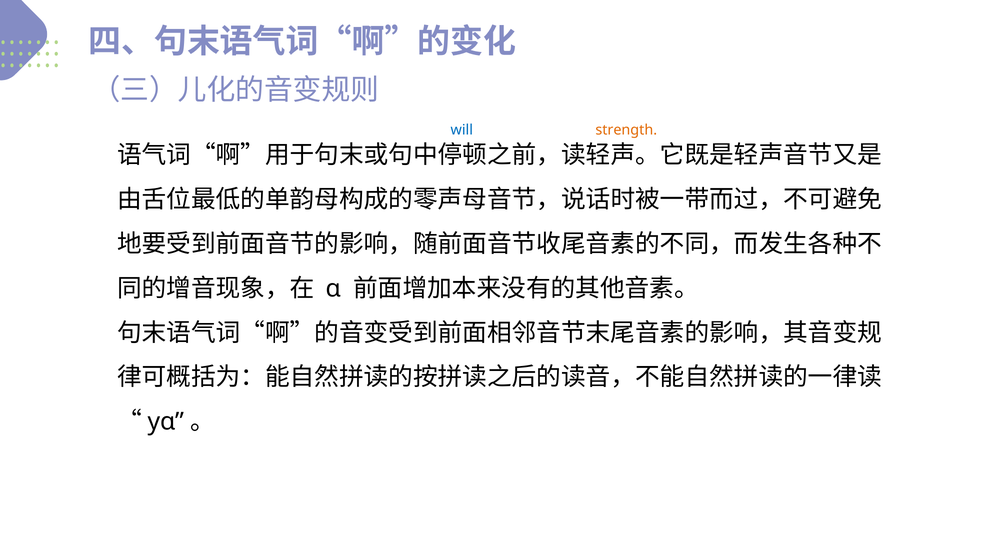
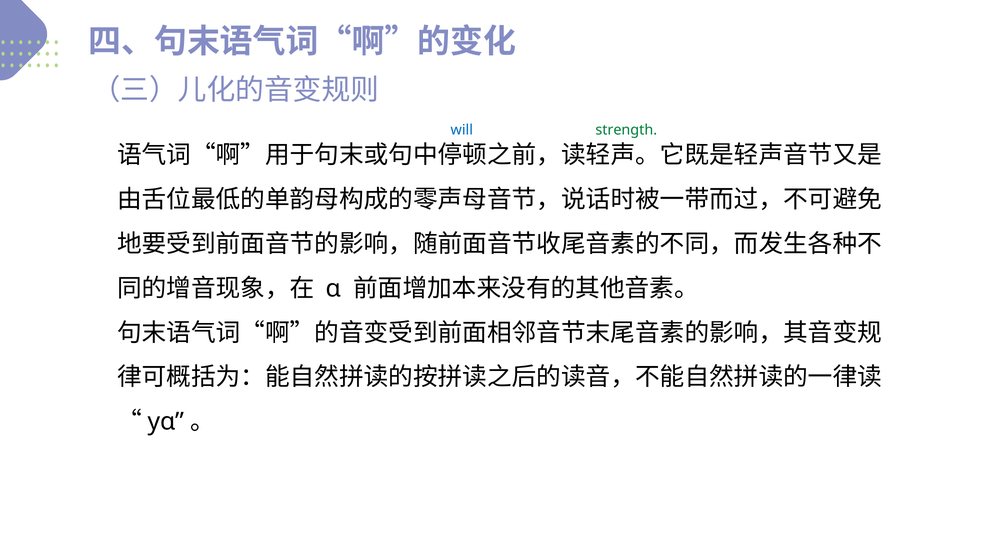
strength colour: orange -> green (626, 130)
